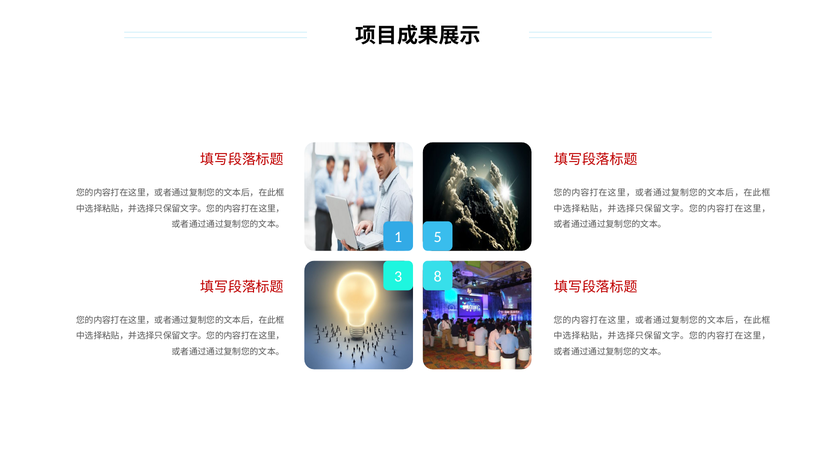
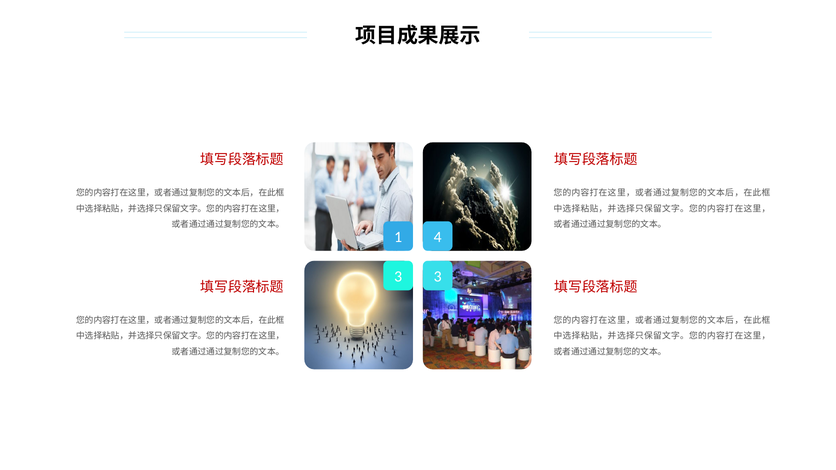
5: 5 -> 4 (438, 237)
3 8: 8 -> 3 (438, 277)
